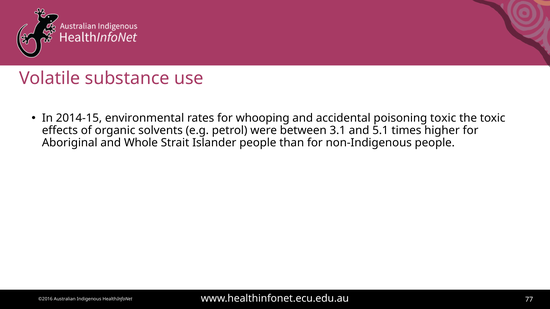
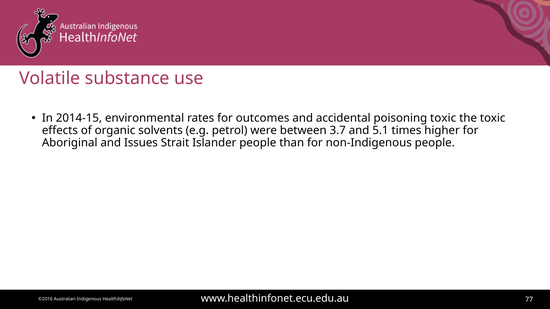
whooping: whooping -> outcomes (263, 118)
3.1: 3.1 -> 3.7 (338, 131)
Whole: Whole -> Issues (141, 143)
